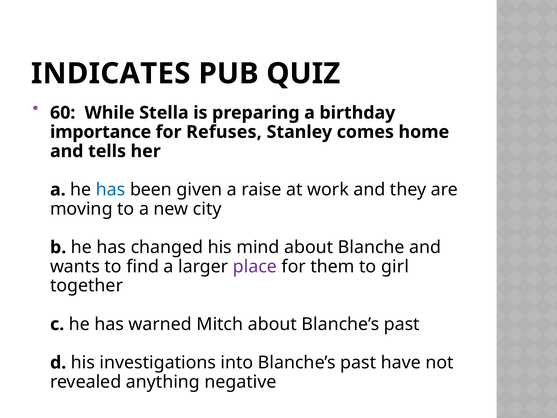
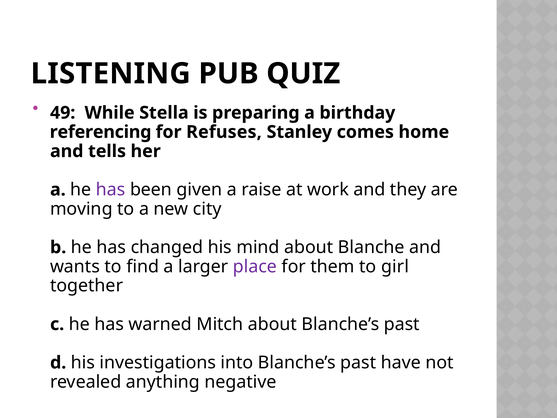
INDICATES: INDICATES -> LISTENING (111, 74)
60: 60 -> 49 (63, 113)
importance: importance -> referencing (101, 132)
has colour: blue -> purple (111, 190)
